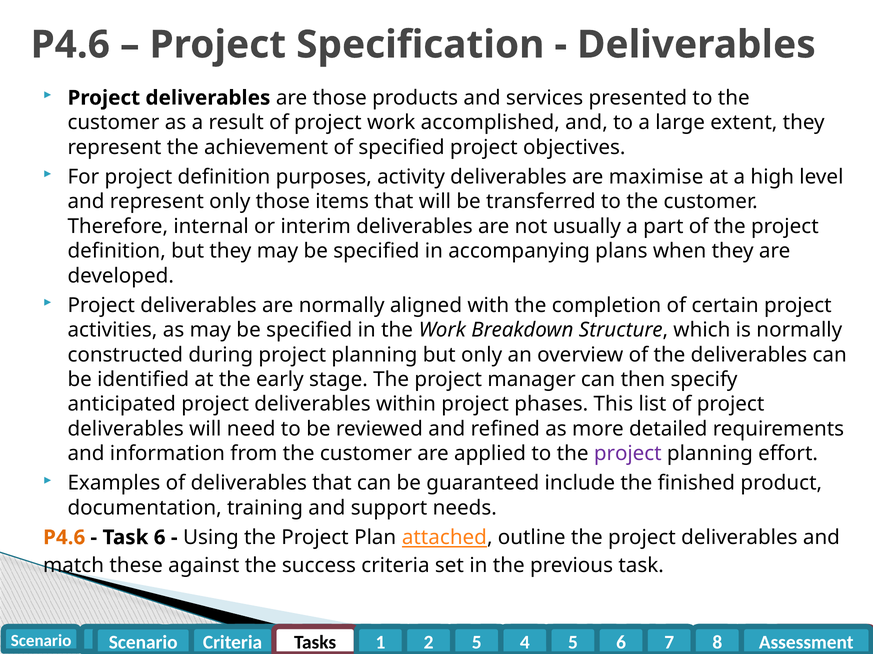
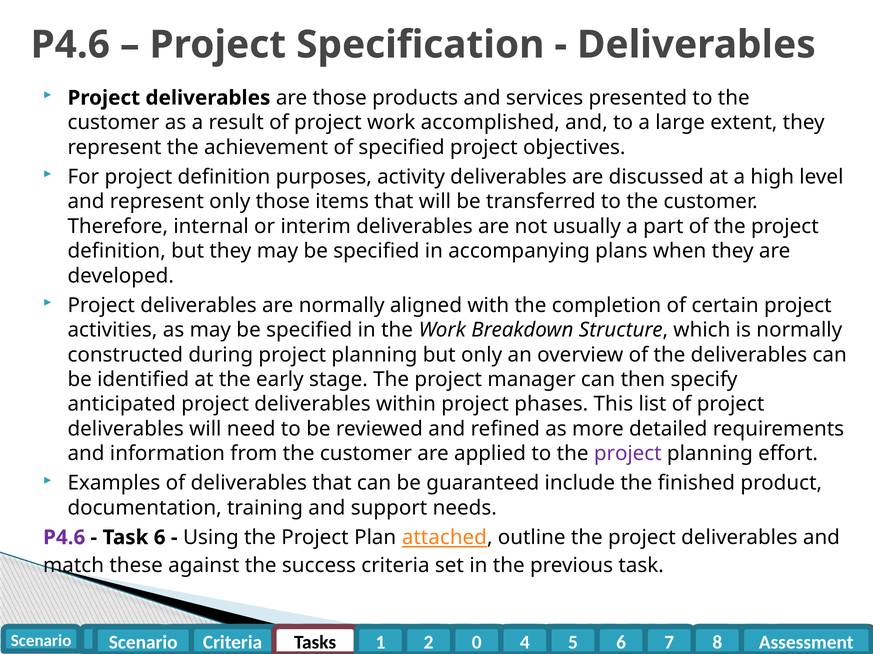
maximise: maximise -> discussed (656, 177)
P4.6 colour: orange -> purple (64, 538)
5: 5 -> 0 (477, 643)
